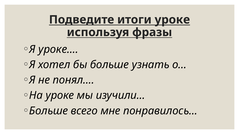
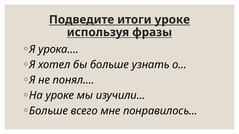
уроке…: уроке… -> урока… (58, 49)
